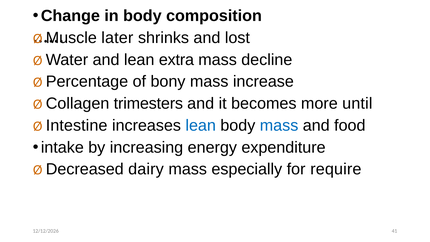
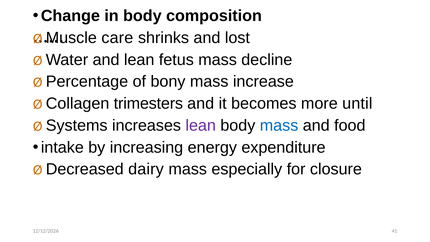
later: later -> care (117, 38)
extra: extra -> fetus (176, 60)
Intestine: Intestine -> Systems (77, 125)
lean colour: blue -> purple (201, 125)
require: require -> closure (336, 169)
